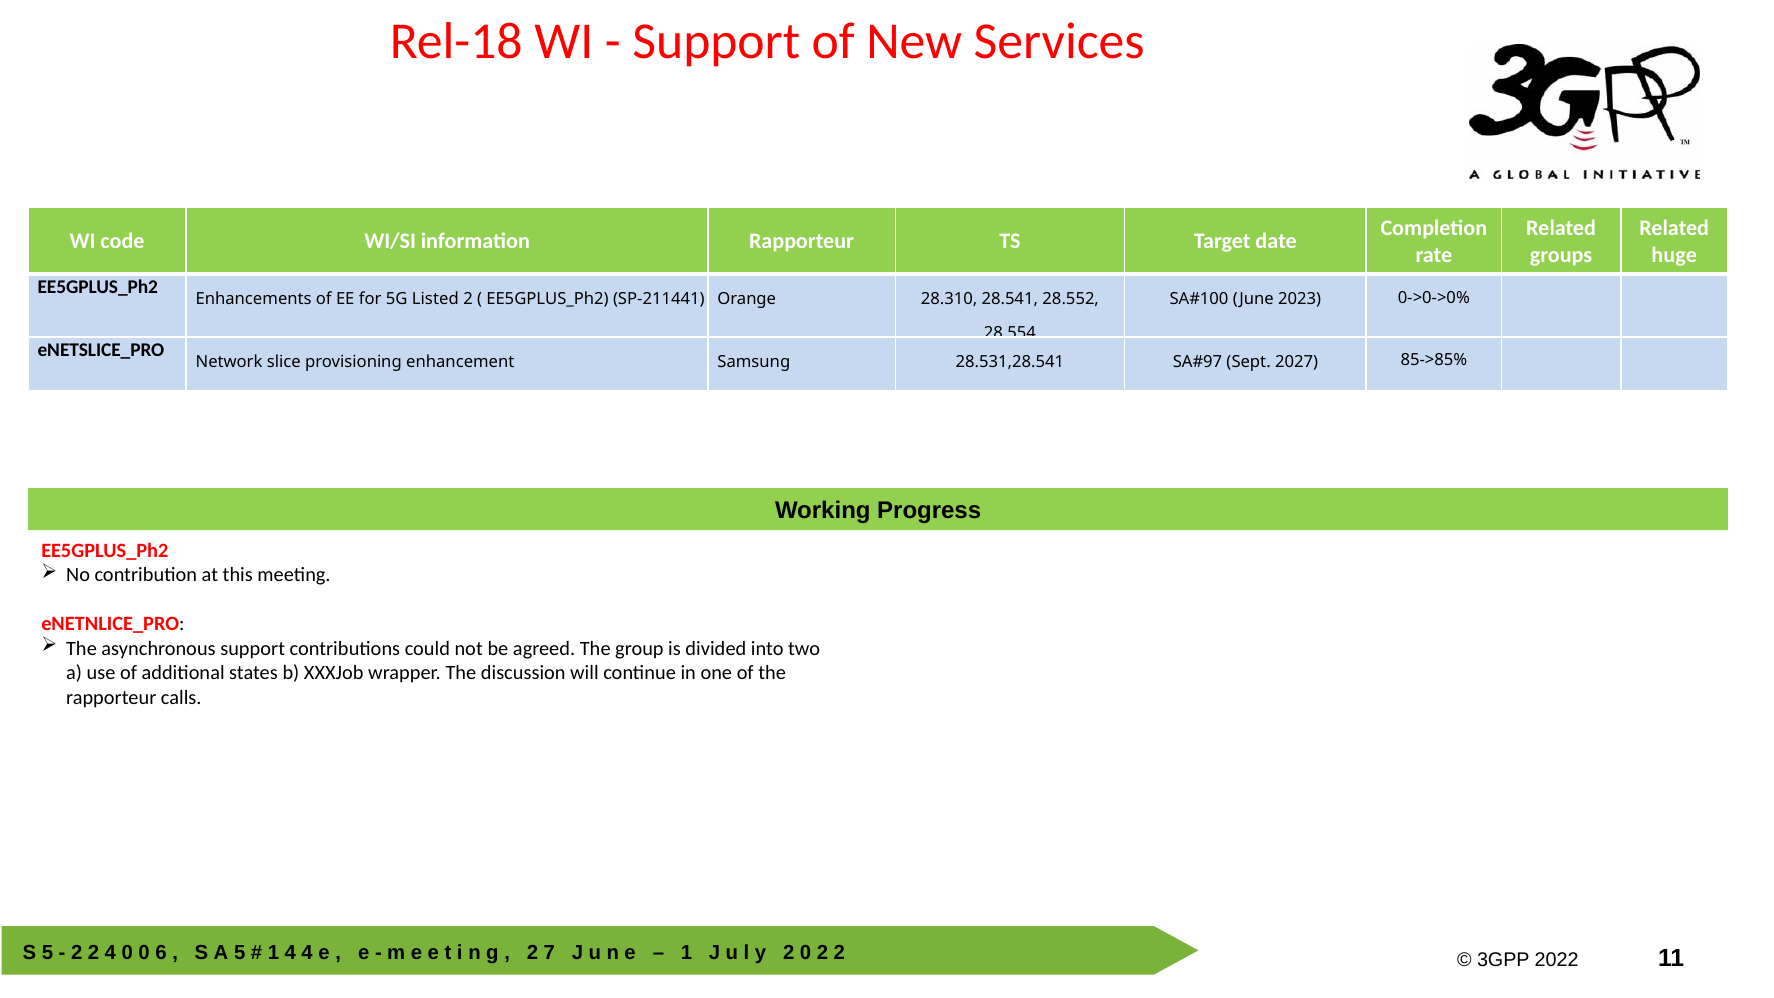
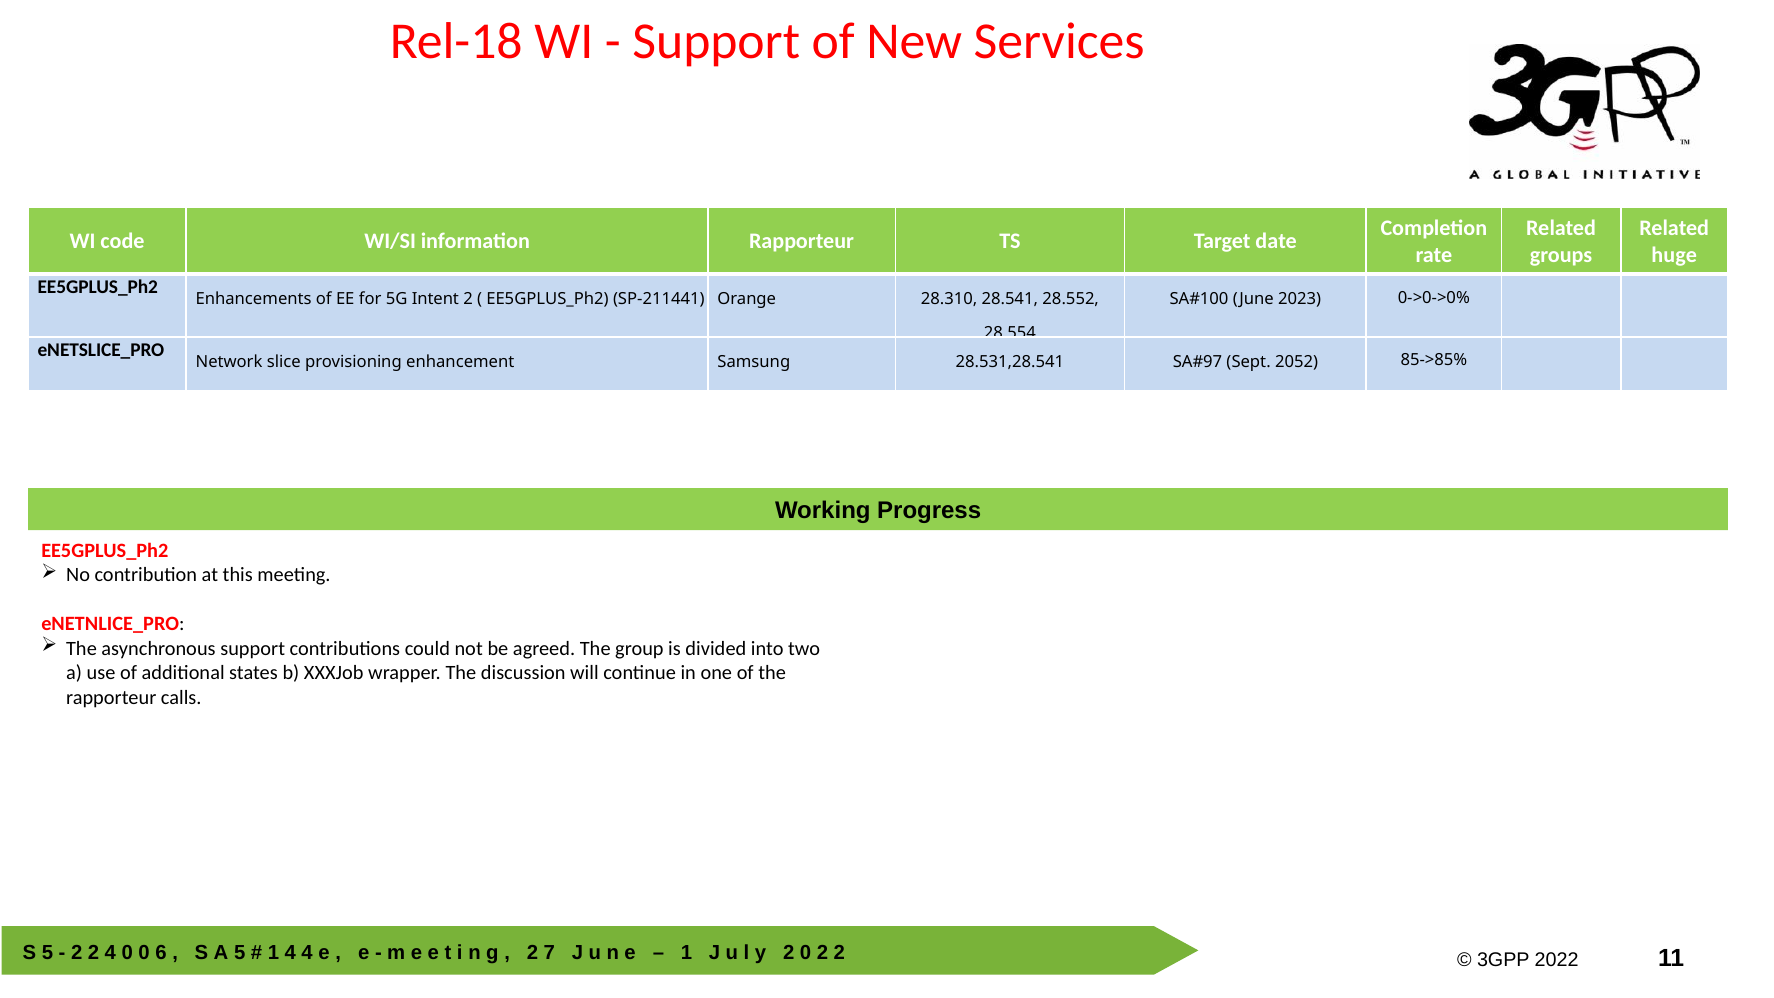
Listed: Listed -> Intent (435, 299)
2027: 2027 -> 2052 (1297, 362)
